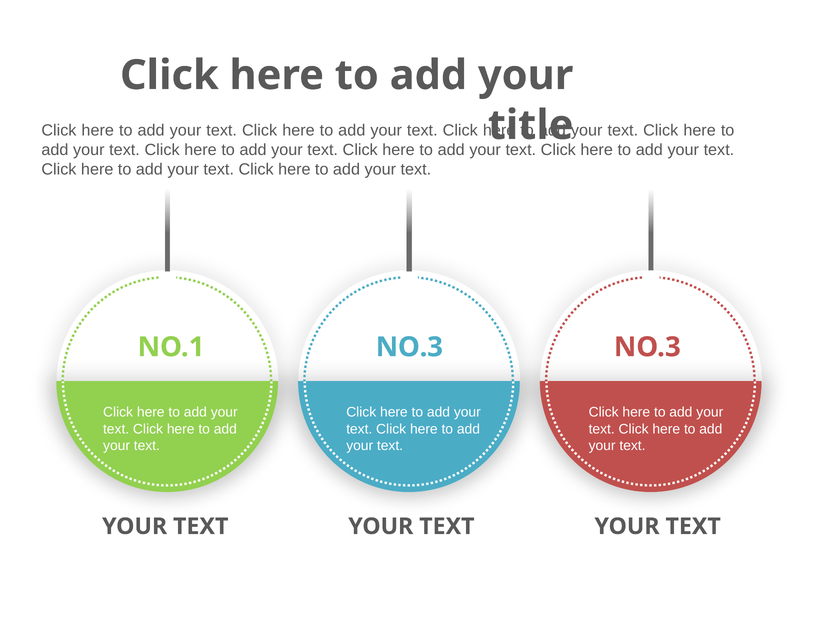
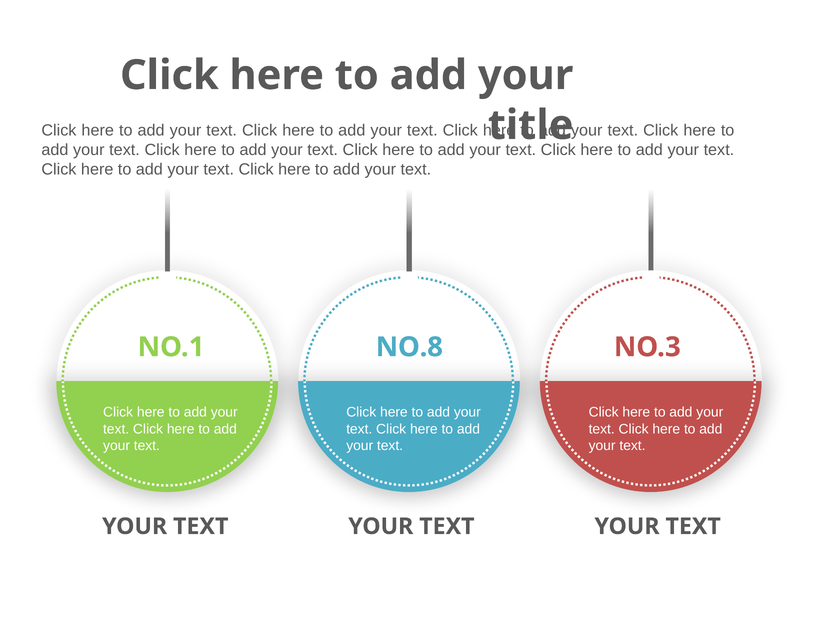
NO.1 NO.3: NO.3 -> NO.8 (409, 347)
